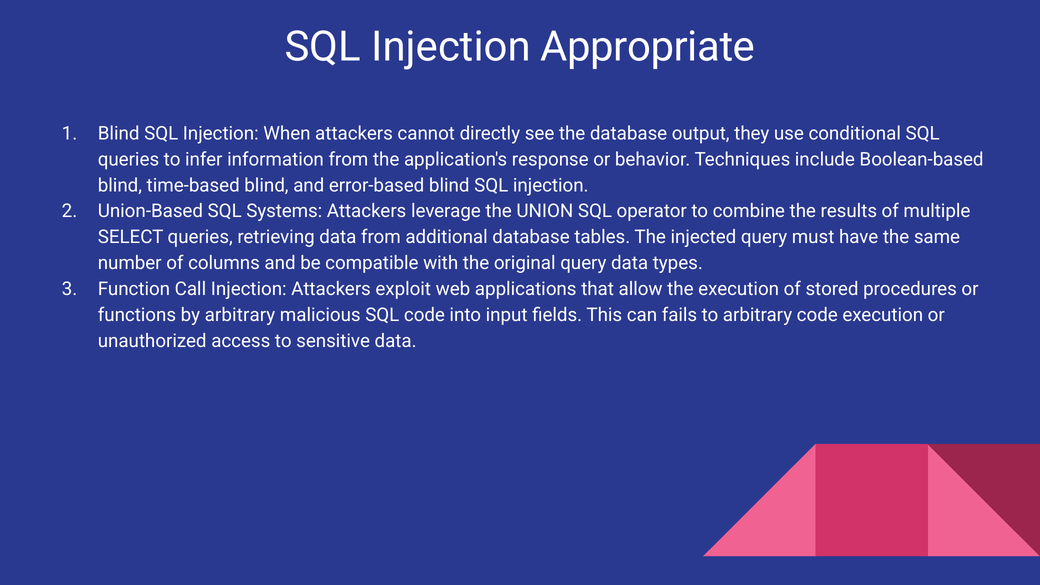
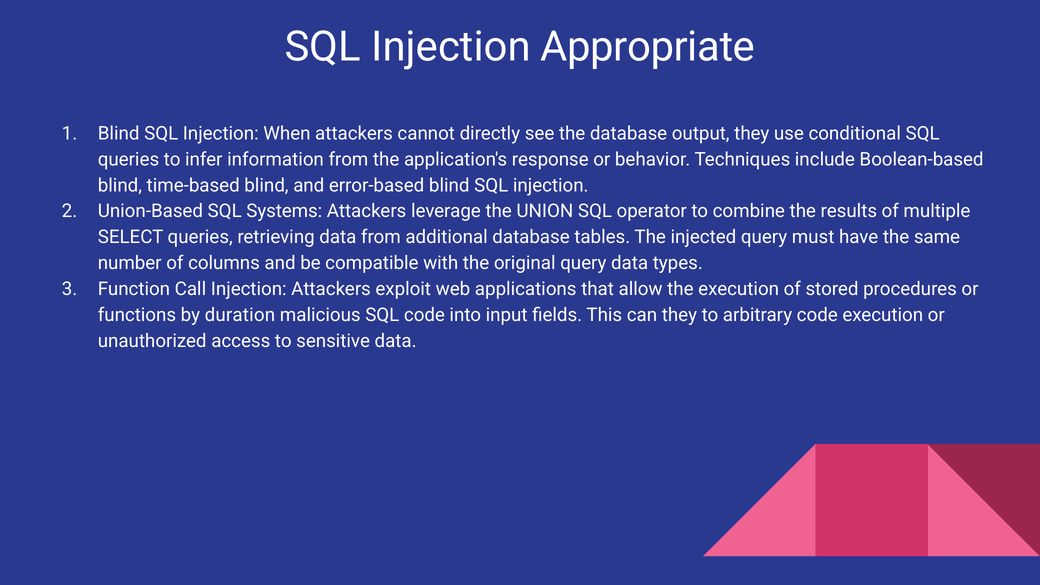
by arbitrary: arbitrary -> duration (240, 315)
can fails: fails -> they (679, 315)
